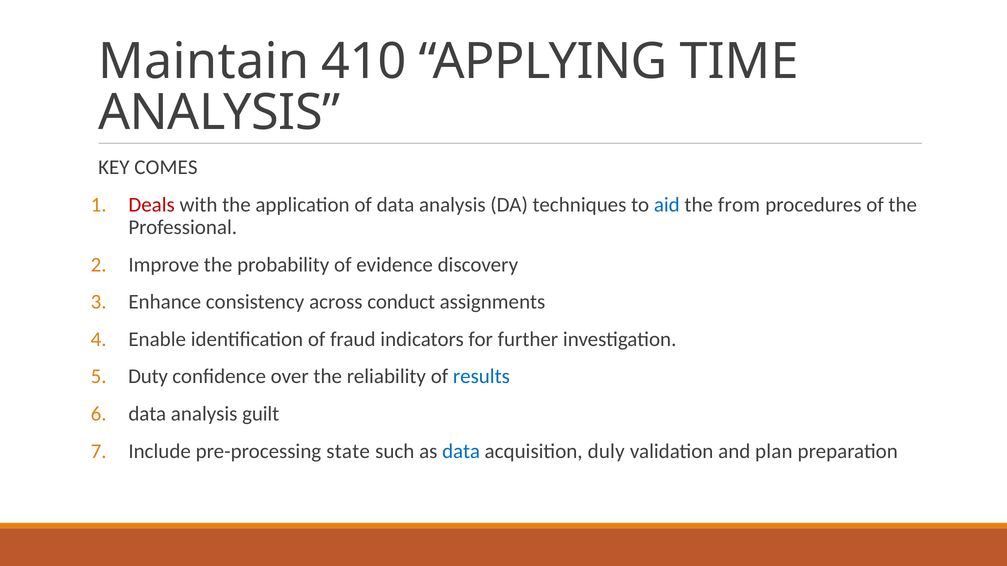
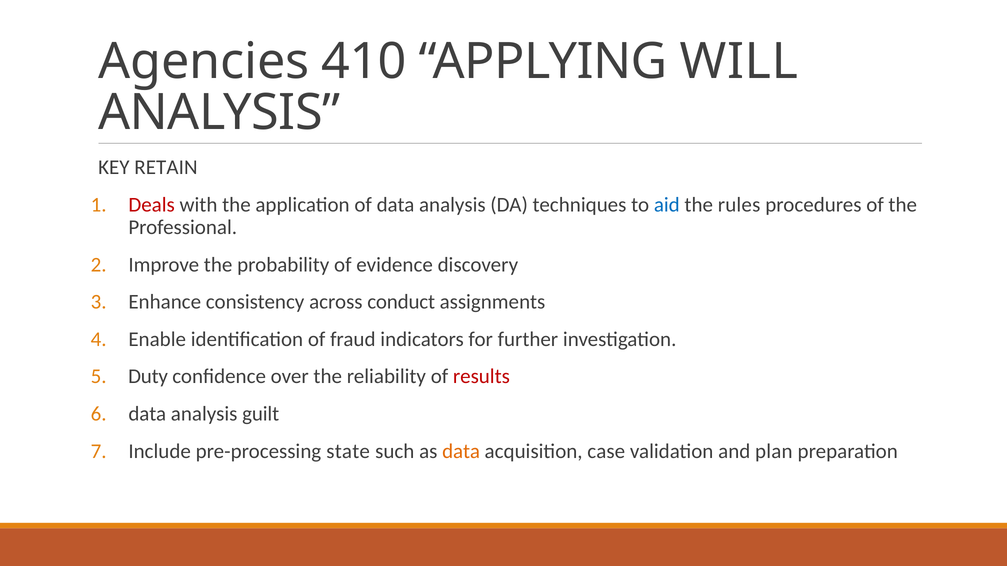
Maintain: Maintain -> Agencies (204, 61)
TIME: TIME -> WILL (739, 61)
COMES: COMES -> RETAIN (166, 167)
from: from -> rules (739, 205)
results colour: blue -> red (481, 377)
data colour: blue -> orange (461, 452)
duly: duly -> case (606, 452)
